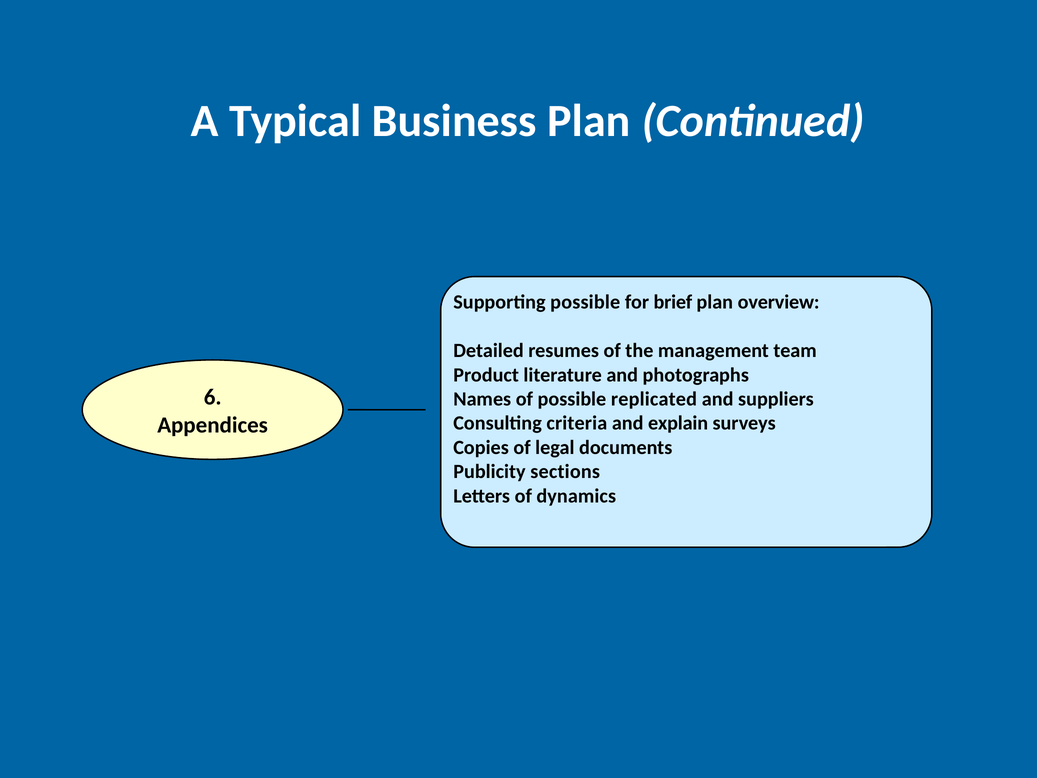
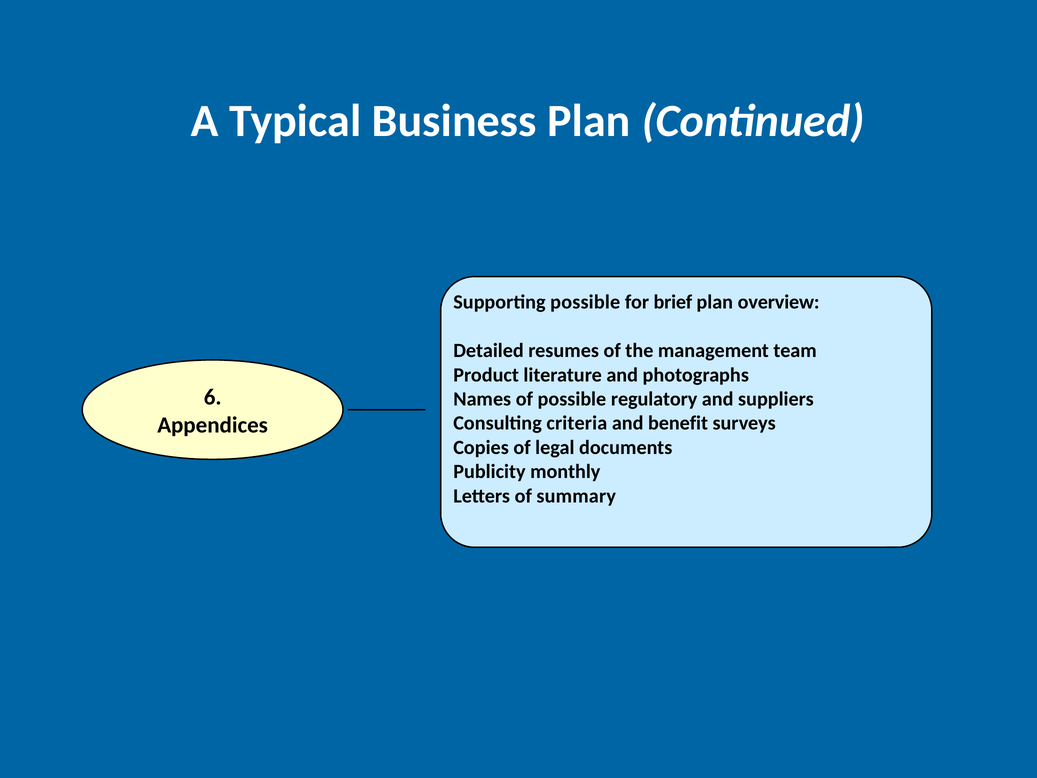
replicated: replicated -> regulatory (654, 399)
explain: explain -> benefit (678, 423)
sections: sections -> monthly (565, 472)
dynamics: dynamics -> summary (576, 496)
